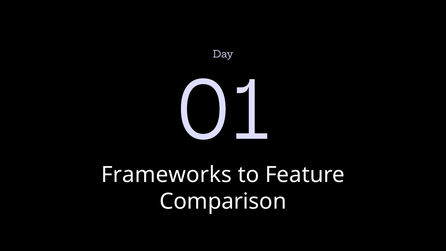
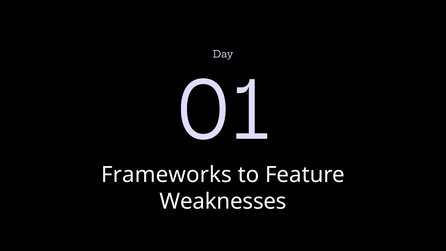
Comparison: Comparison -> Weaknesses (223, 201)
